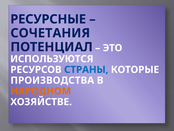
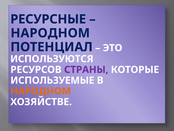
СОЧЕТАНИЯ: СОЧЕТАНИЯ -> НАРОДНОМ (50, 33)
СТРАНЫ colour: blue -> purple (86, 69)
ПРОИЗВОДСТВА: ПРОИЗВОДСТВА -> ИСПОЛЬЗУЕМЫЕ (52, 80)
